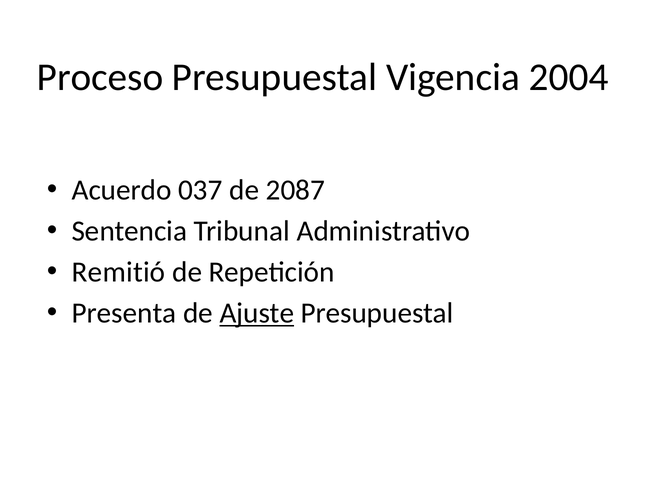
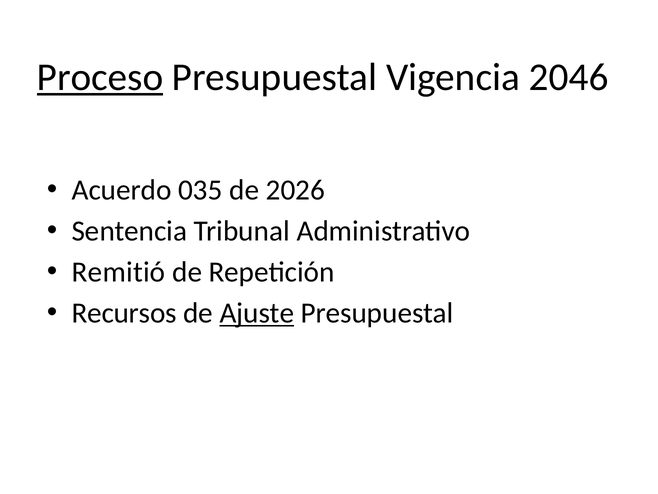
Proceso underline: none -> present (100, 77)
2004: 2004 -> 2046 (569, 77)
037: 037 -> 035 (200, 190)
2087: 2087 -> 2026 (295, 190)
Presenta: Presenta -> Recursos (124, 313)
